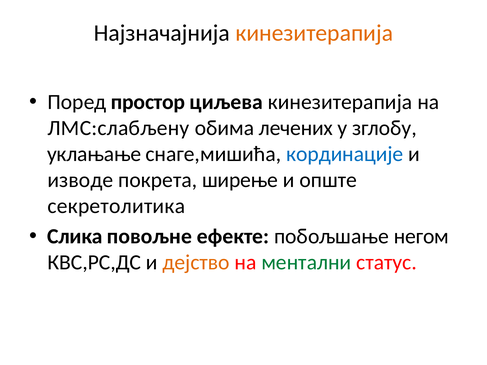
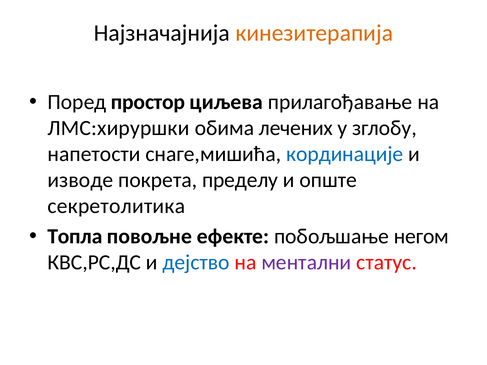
циљева кинезитерапија: кинезитерапија -> прилагођавање (340, 102)
ЛМС:слабљену: ЛМС:слабљену -> ЛМС:хируршки (118, 128)
уклањање: уклањање -> напетости (94, 154)
ширење: ширење -> пределу (240, 180)
Слика: Слика -> Топла (75, 237)
дејство colour: orange -> blue (196, 263)
ментални colour: green -> purple (306, 263)
